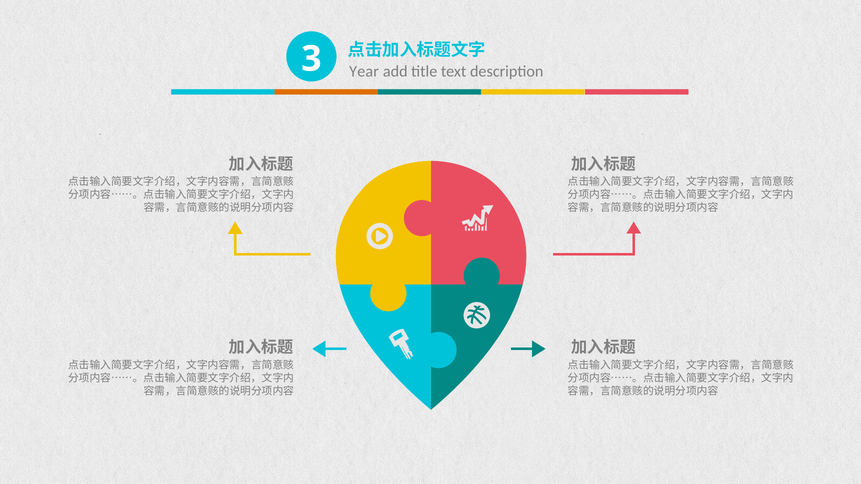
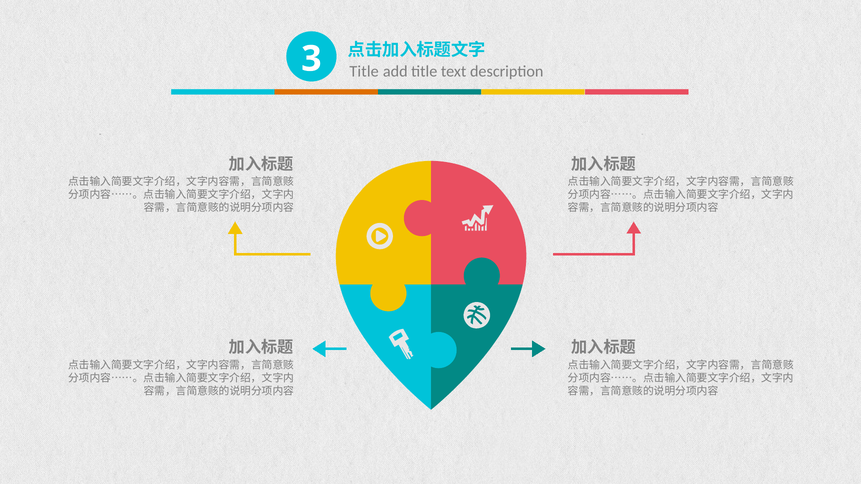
Year: Year -> Title (364, 72)
